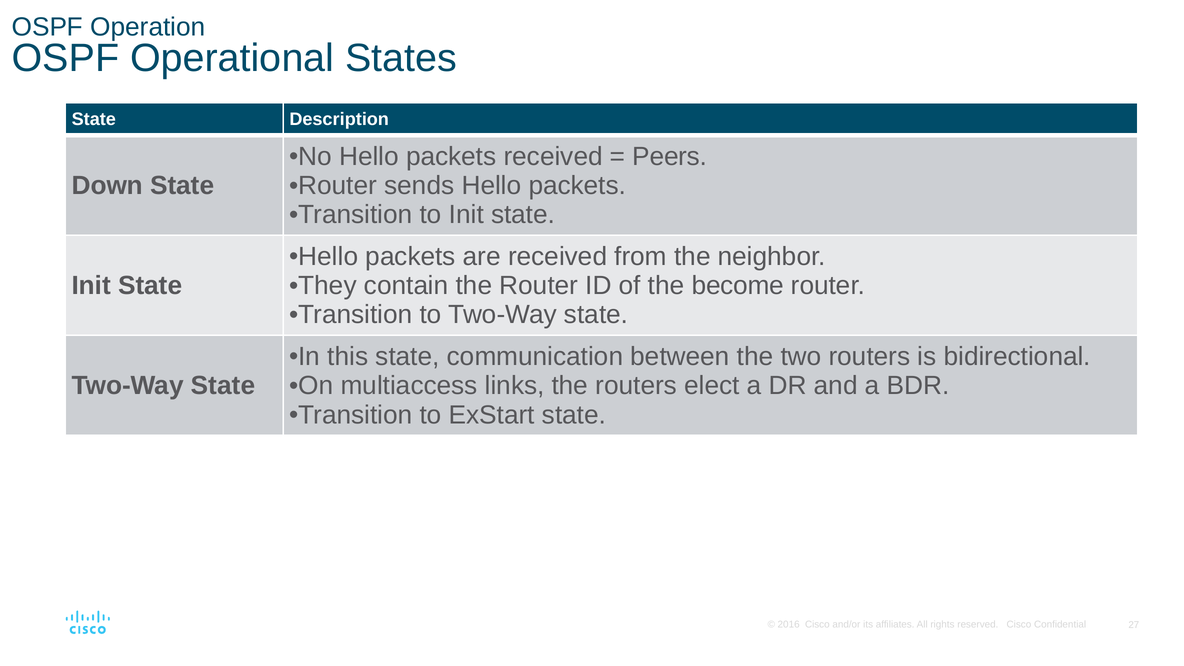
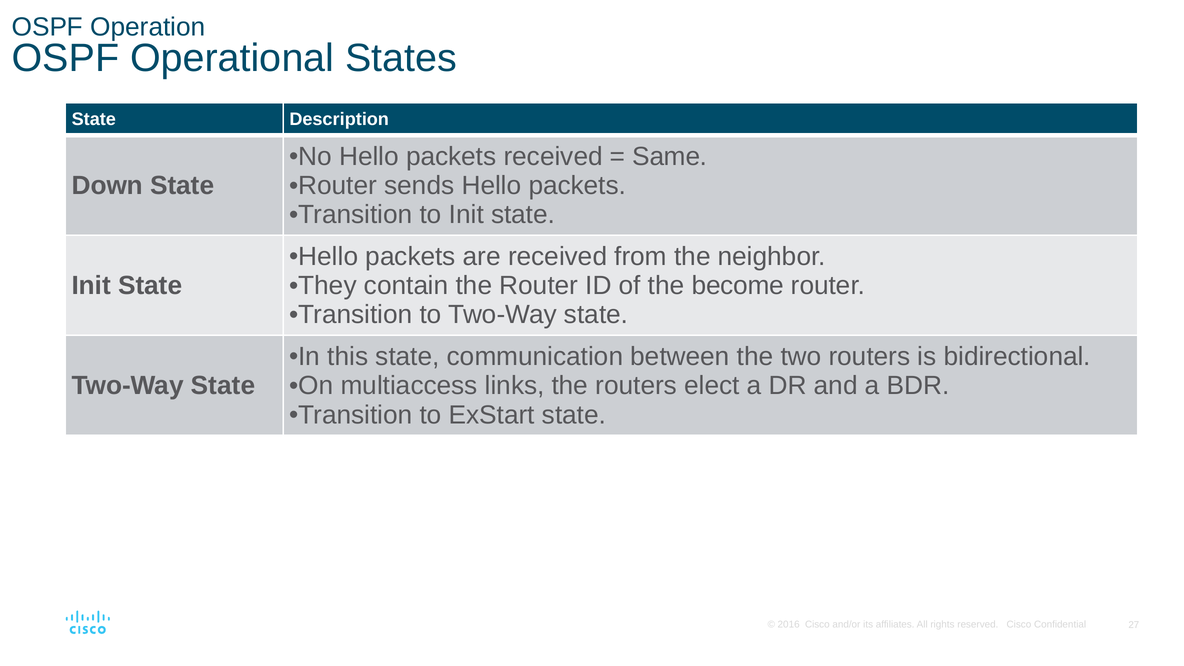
Peers: Peers -> Same (670, 156)
